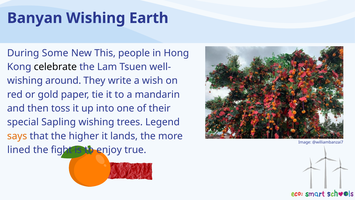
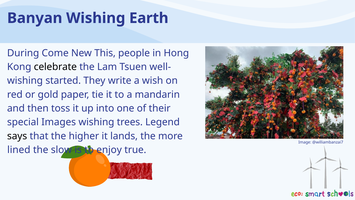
Some: Some -> Come (55, 53)
around: around -> started (63, 81)
Sapling: Sapling -> Images (59, 122)
says colour: orange -> black (17, 136)
fight: fight -> slow (61, 150)
